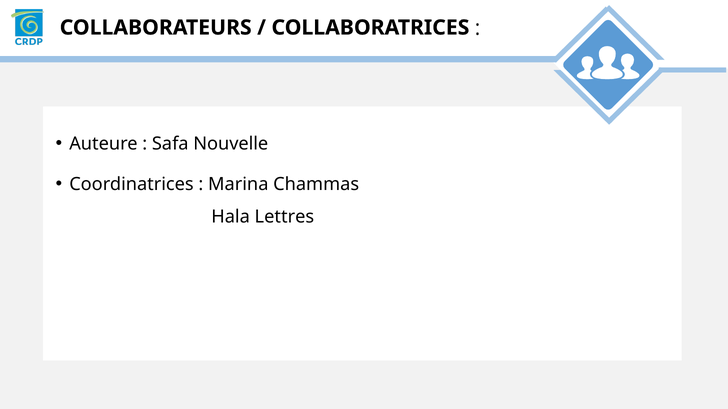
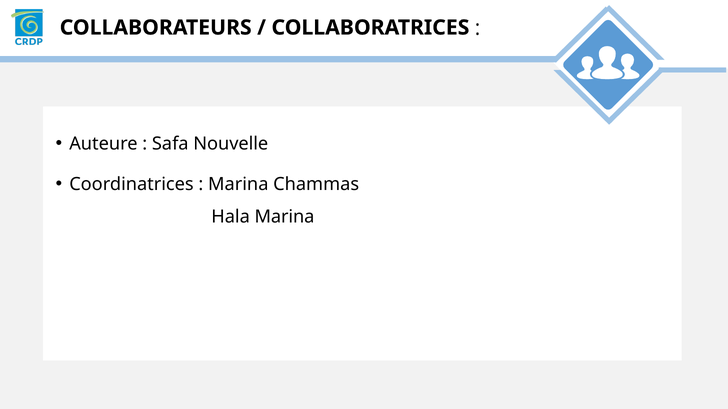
Hala Lettres: Lettres -> Marina (284, 217)
